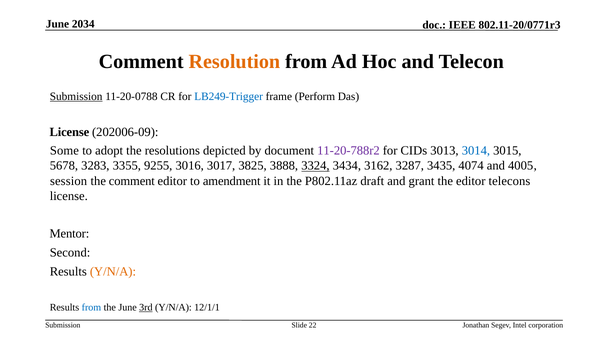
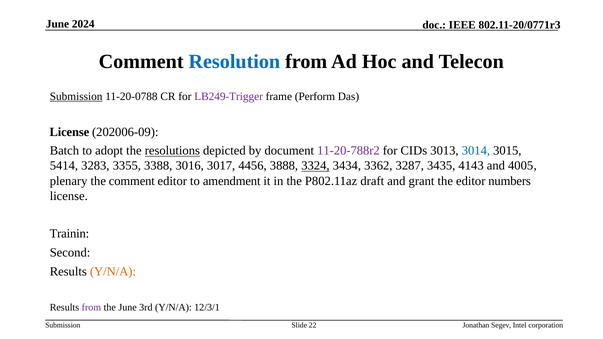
2034: 2034 -> 2024 (83, 24)
Resolution colour: orange -> blue (234, 62)
LB249-Trigger colour: blue -> purple (229, 96)
Some: Some -> Batch (64, 151)
resolutions underline: none -> present (172, 151)
5678: 5678 -> 5414 (64, 166)
9255: 9255 -> 3388 (158, 166)
3825: 3825 -> 4456 (253, 166)
3162: 3162 -> 3362 (378, 166)
4074: 4074 -> 4143 (471, 166)
session: session -> plenary (69, 181)
telecons: telecons -> numbers (510, 181)
Mentor: Mentor -> Trainin (69, 234)
from colour: blue -> purple (91, 308)
3rd underline: present -> none (146, 308)
12/1/1: 12/1/1 -> 12/3/1 (207, 308)
